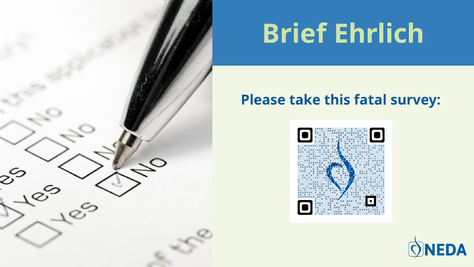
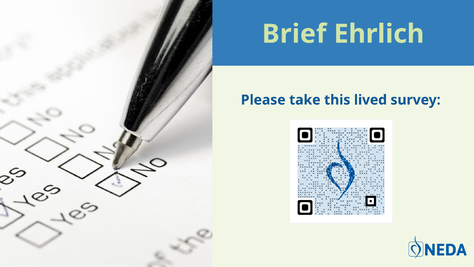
fatal: fatal -> lived (370, 100)
